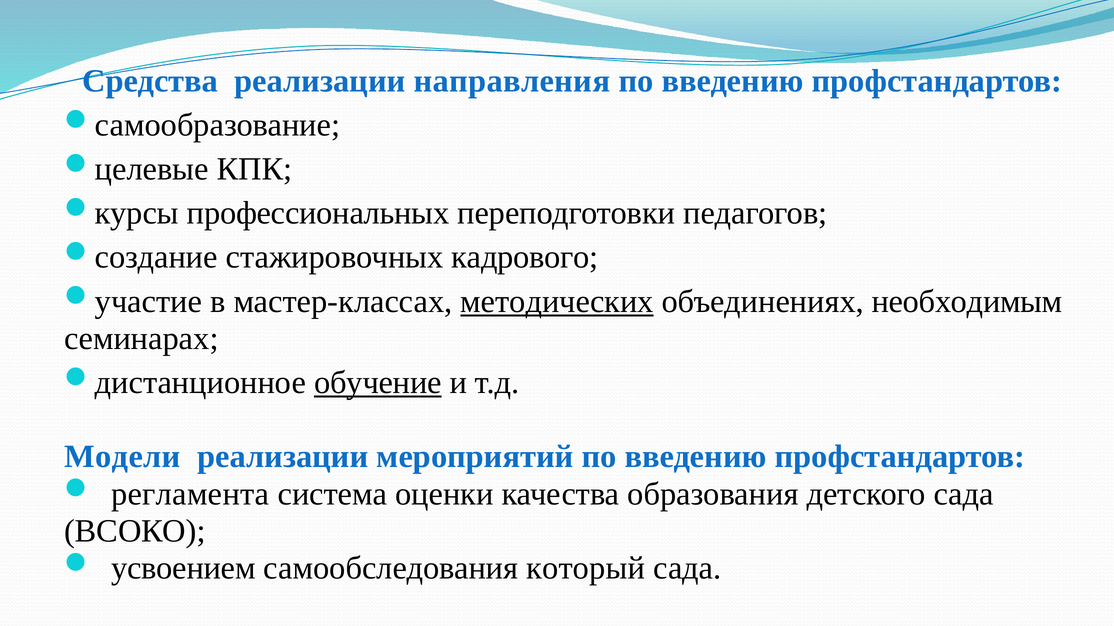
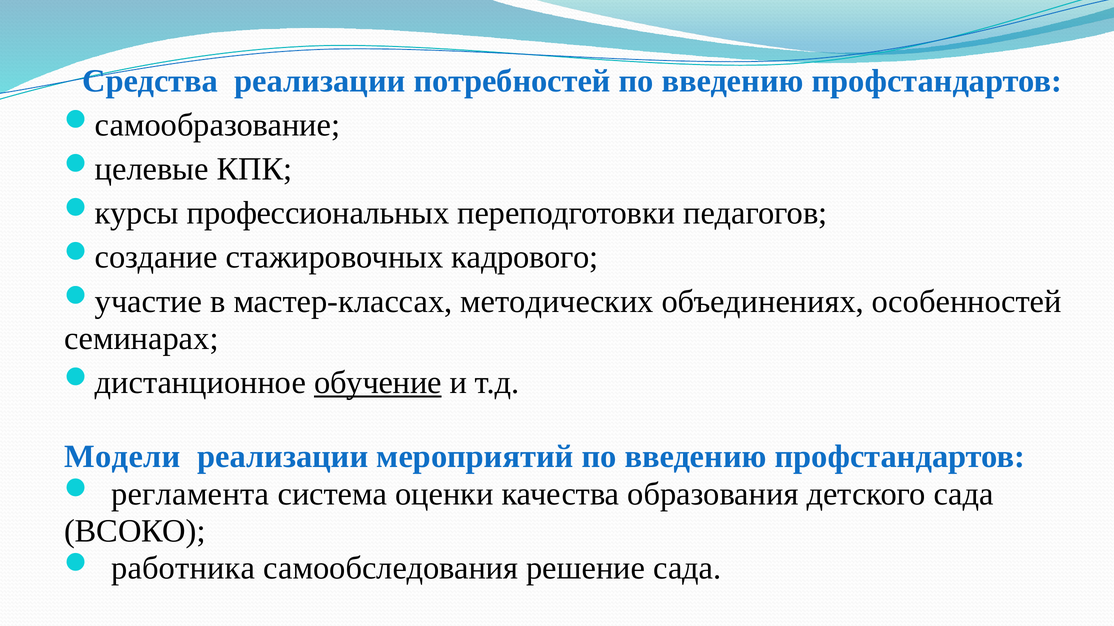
направления: направления -> потребностей (512, 81)
методических underline: present -> none (557, 302)
необходимым: необходимым -> особенностей (967, 302)
усвоением: усвоением -> работника (183, 569)
который: который -> решение (586, 569)
